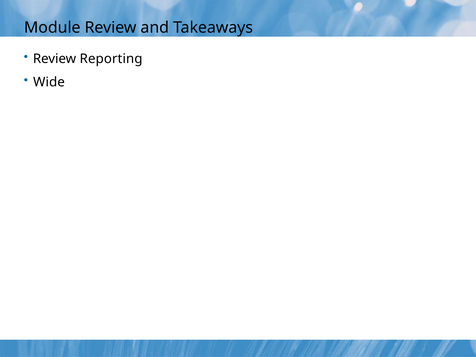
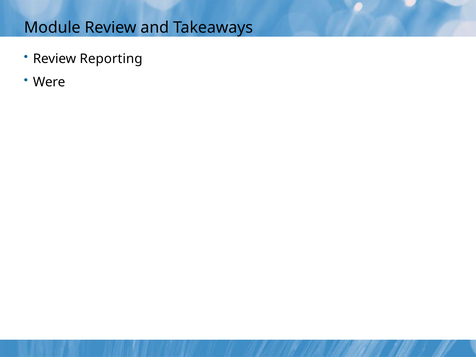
Wide: Wide -> Were (49, 82)
